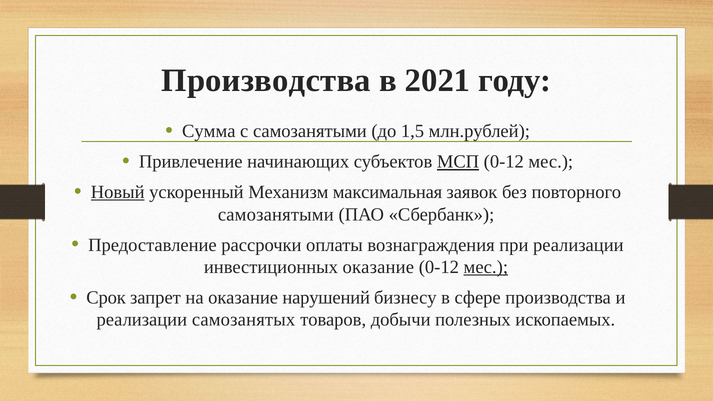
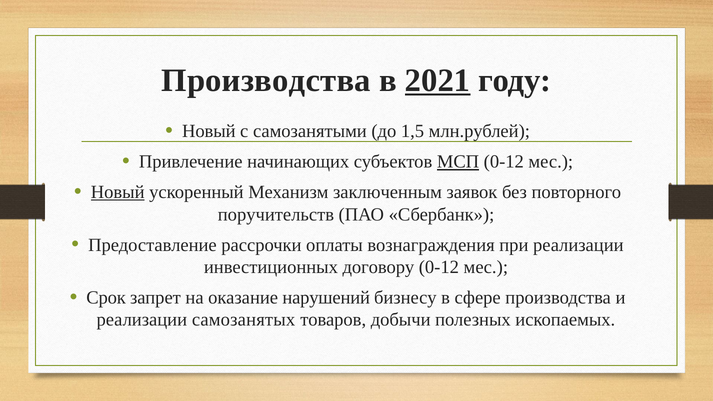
2021 underline: none -> present (438, 80)
Сумма: Сумма -> Новый (209, 131)
максимальная: максимальная -> заключенным (387, 192)
самозанятыми: самозанятыми -> поручительств (276, 214)
инвестиционных оказание: оказание -> договору (378, 267)
мес underline: present -> none (486, 267)
